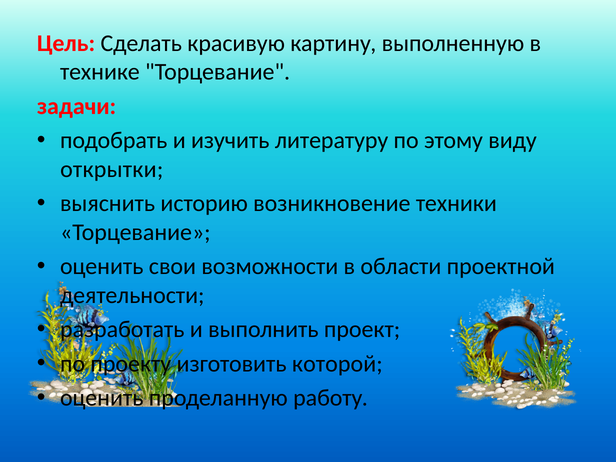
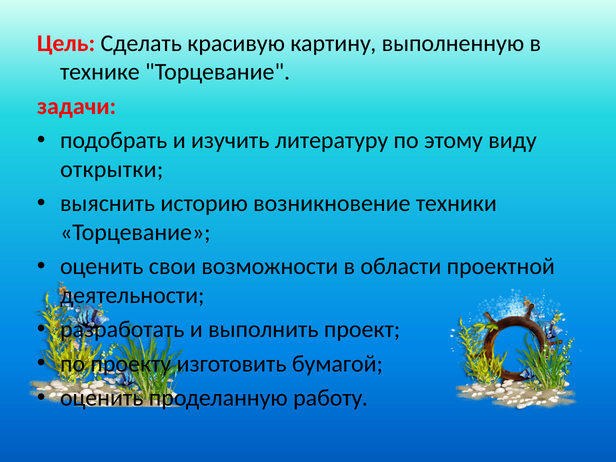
которой: которой -> бумагой (337, 364)
